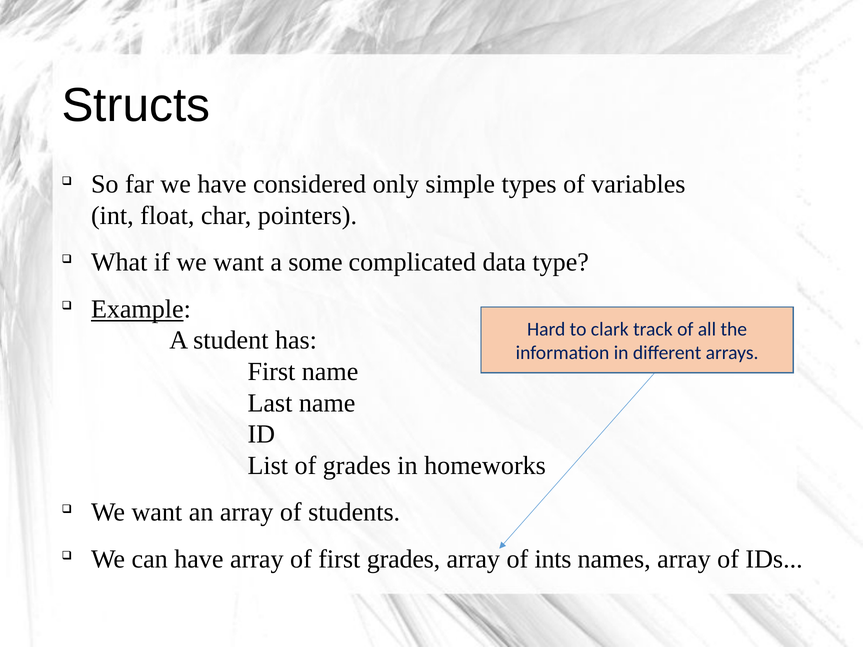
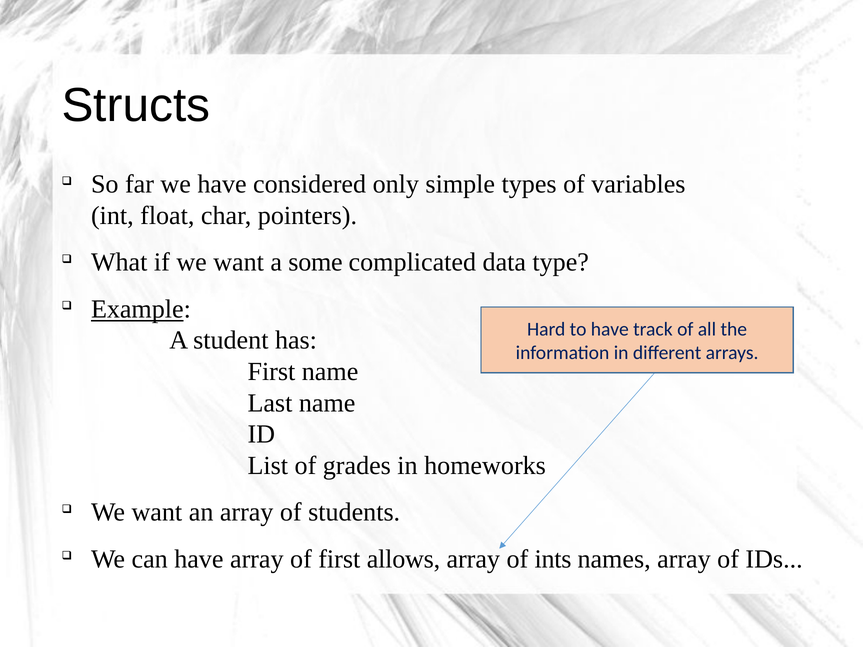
to clark: clark -> have (610, 330)
first grades: grades -> allows (404, 559)
